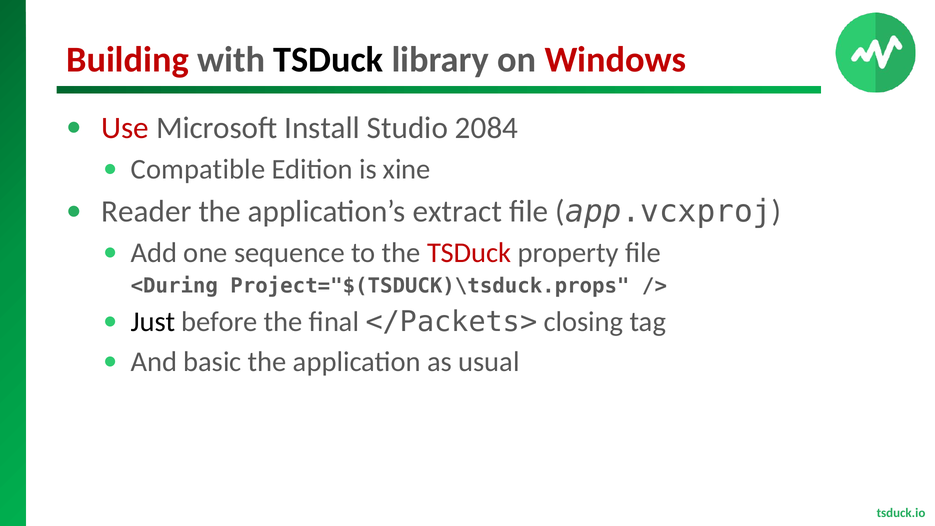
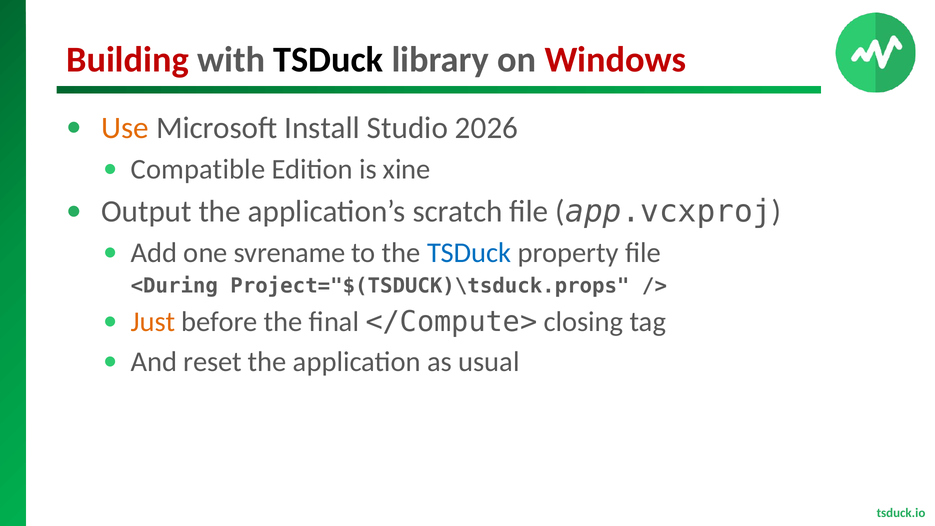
Use colour: red -> orange (125, 128)
2084: 2084 -> 2026 (486, 128)
Reader: Reader -> Output (146, 212)
extract: extract -> scratch (457, 212)
sequence: sequence -> svrename (290, 253)
TSDuck colour: red -> blue (469, 253)
Just colour: black -> orange (153, 322)
</Packets>: </Packets> -> </Compute> (451, 322)
basic: basic -> reset (213, 362)
